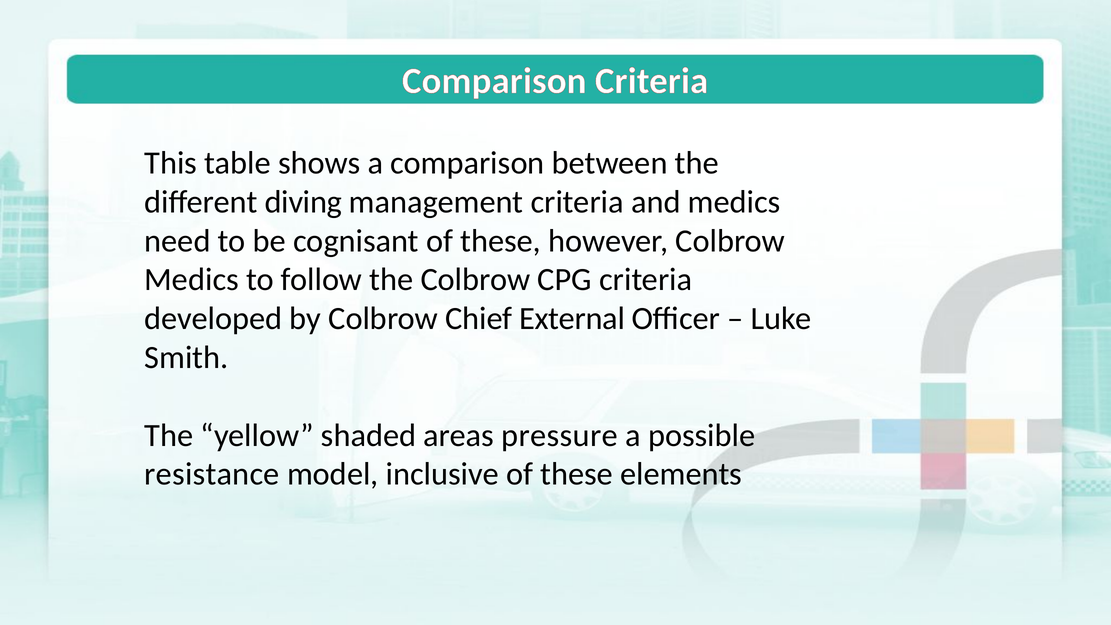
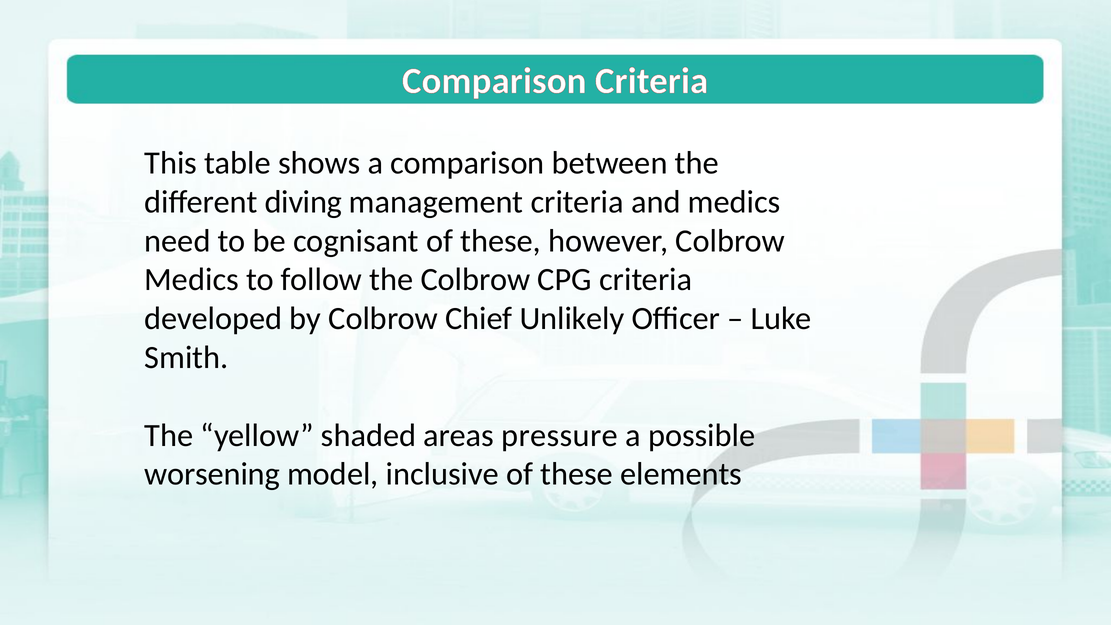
External: External -> Unlikely (572, 319)
resistance: resistance -> worsening (212, 474)
